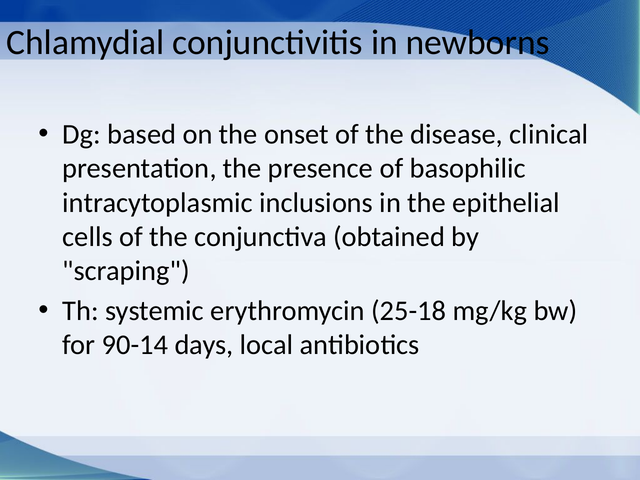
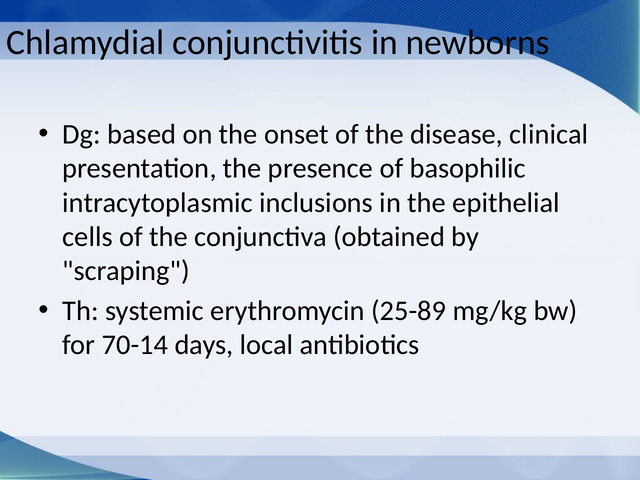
25-18: 25-18 -> 25-89 (409, 311)
90-14: 90-14 -> 70-14 (135, 345)
